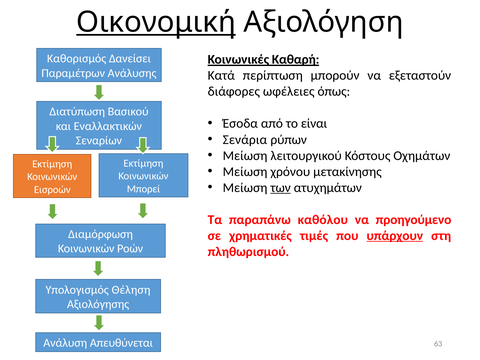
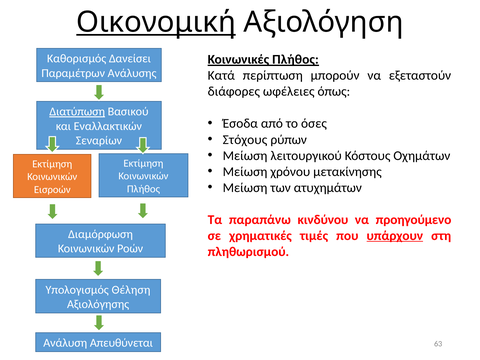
Κοινωνικές Καθαρή: Καθαρή -> Πλήθος (295, 60)
Διατύπωση underline: none -> present (77, 112)
είναι: είναι -> όσες (314, 124)
Σενάρια: Σενάρια -> Στόχους (245, 140)
των underline: present -> none (281, 188)
Μπορεί: Μπορεί -> Πλήθος (143, 189)
καθόλου: καθόλου -> κινδύνου (323, 220)
